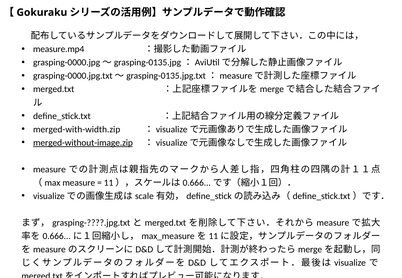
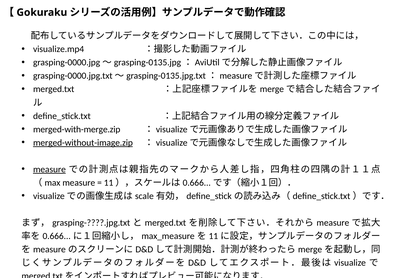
measure.mp4: measure.mp4 -> visualize.mp4 (59, 49)
merged-with-width.zip: merged-with-width.zip -> merged-with-merge.zip (77, 129)
measure underline: none -> present (49, 169)
